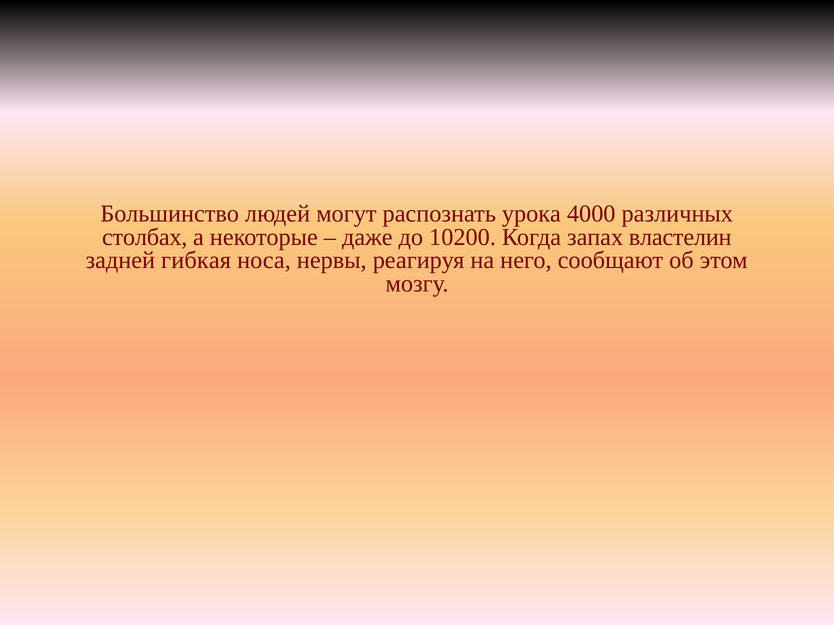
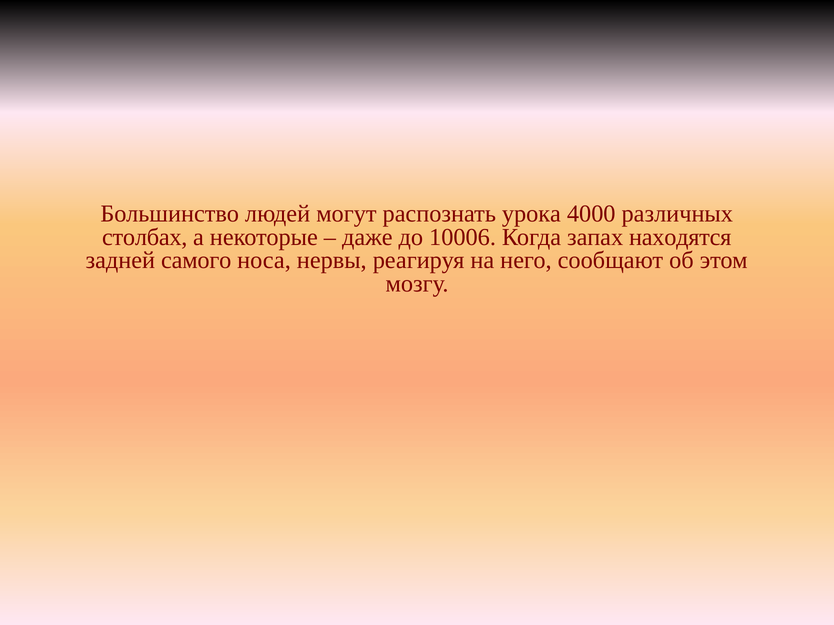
10200: 10200 -> 10006 (463, 237)
властелин: властелин -> находятся (680, 237)
гибкая: гибкая -> самого (196, 261)
